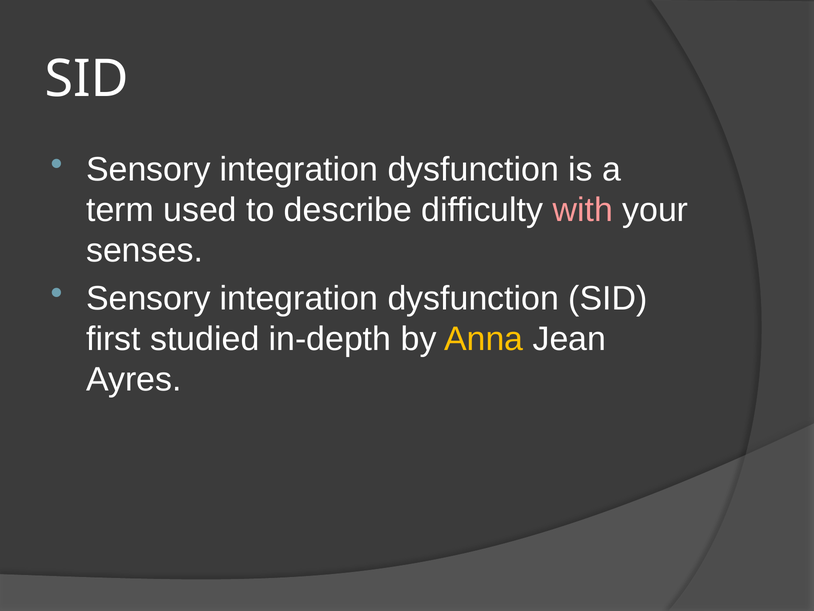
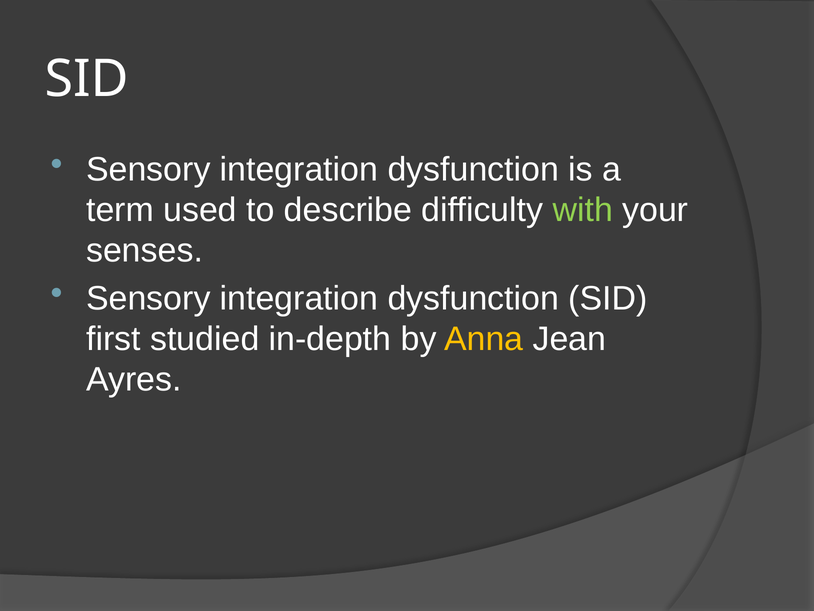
with colour: pink -> light green (583, 210)
